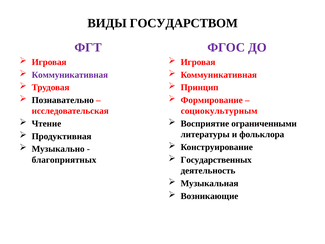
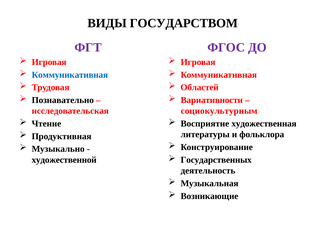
Коммуникативная colour: purple -> blue (70, 75)
Принцип: Принцип -> Областей (200, 87)
Формирование: Формирование -> Вариативности (212, 100)
ограниченными: ограниченными -> художественная (264, 124)
благоприятных: благоприятных -> художественной (64, 160)
